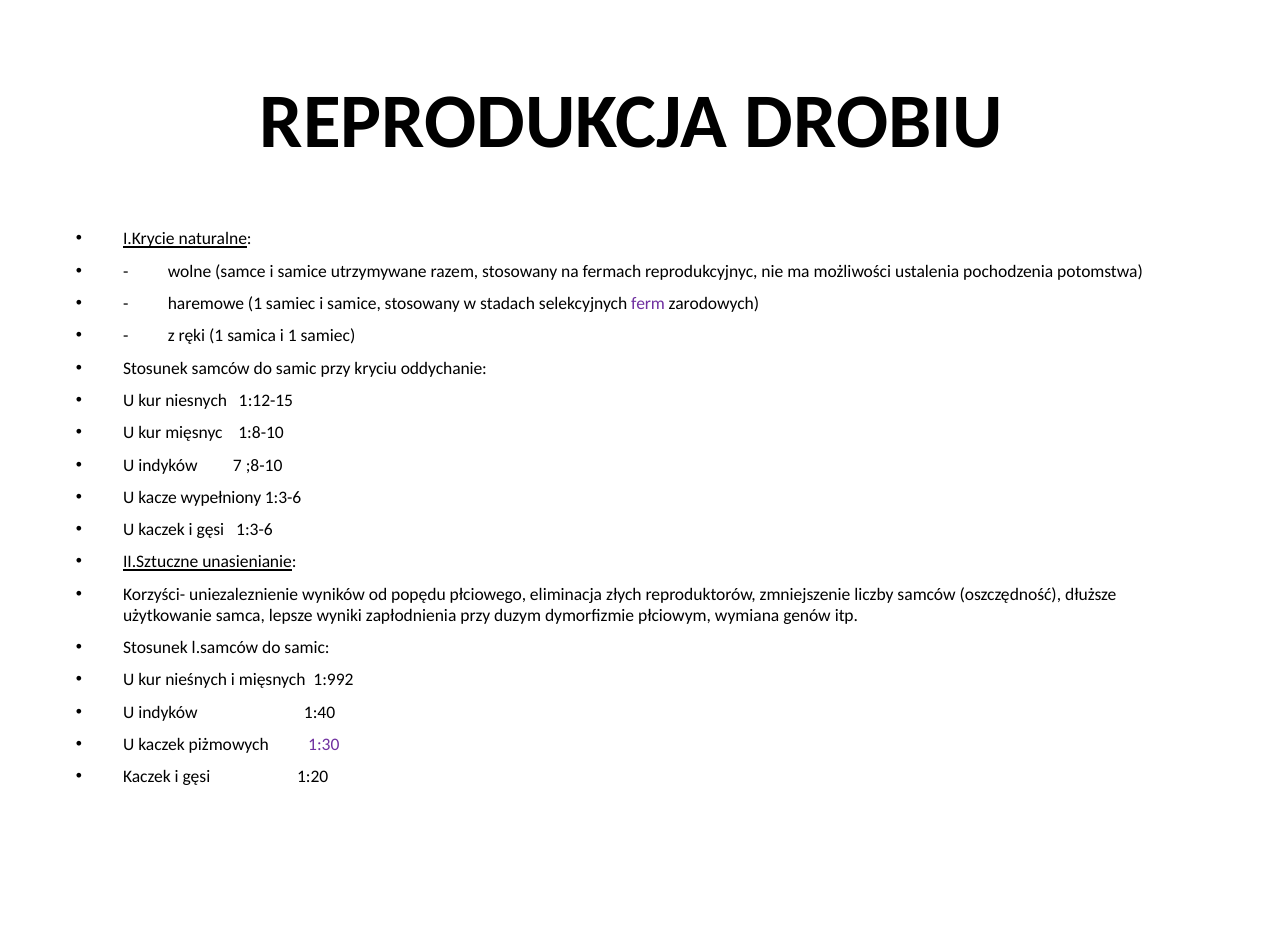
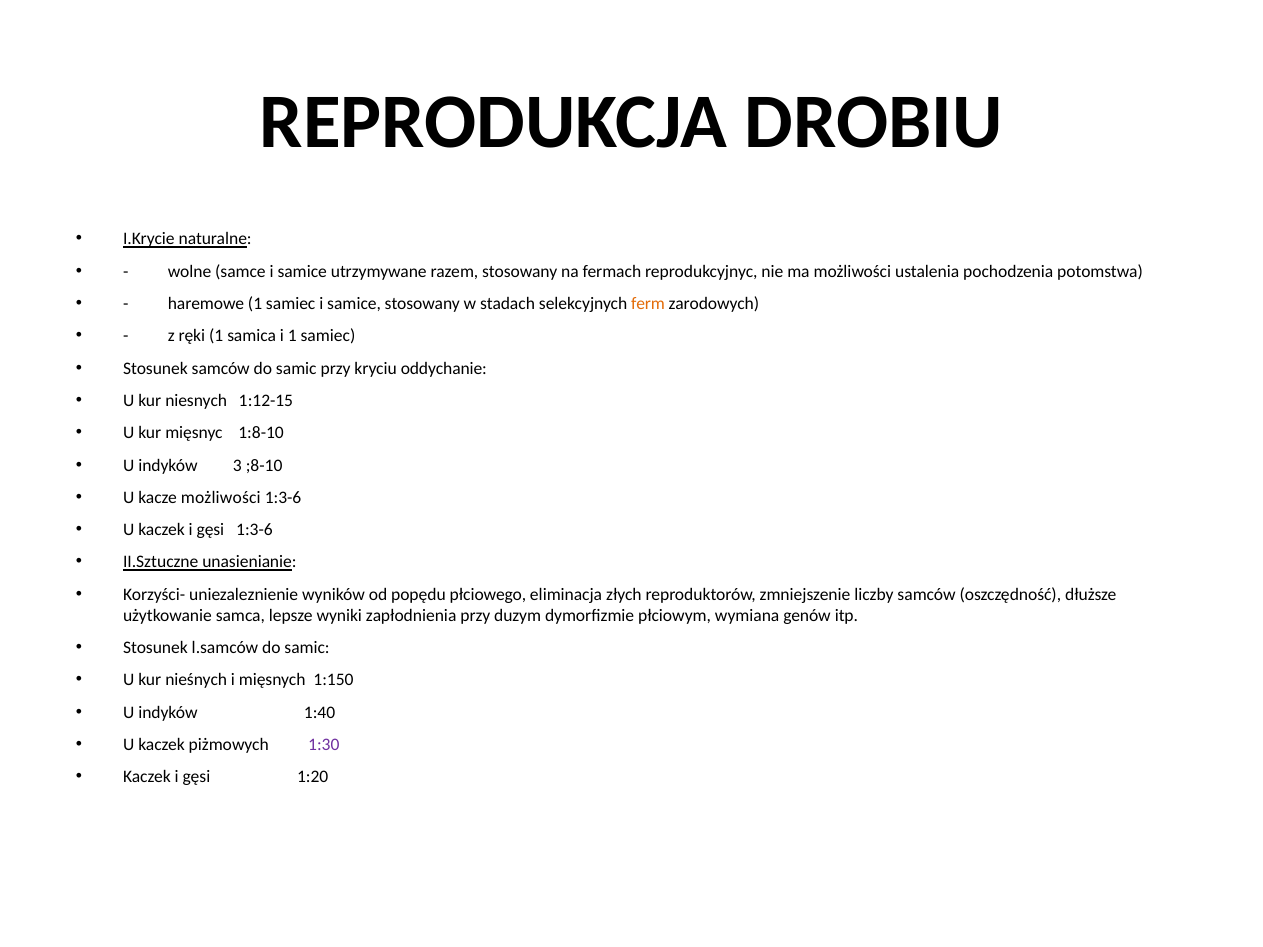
ferm colour: purple -> orange (648, 304)
7: 7 -> 3 (237, 465)
kacze wypełniony: wypełniony -> możliwości (221, 498)
1:992: 1:992 -> 1:150 (333, 680)
